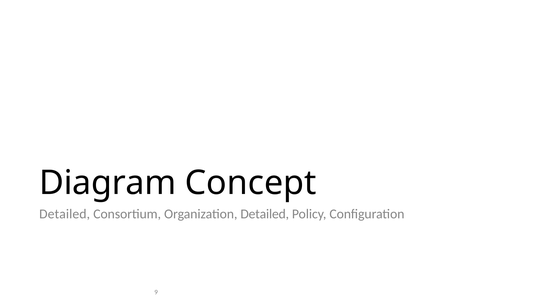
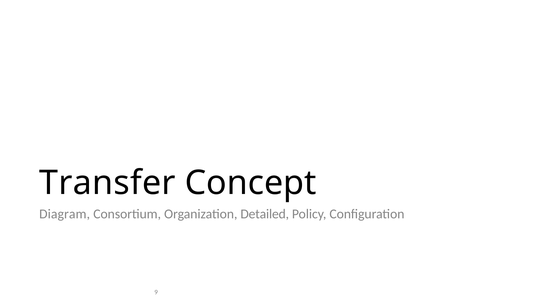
Diagram: Diagram -> Transfer (107, 183)
Detailed: Detailed -> Diagram (65, 214)
